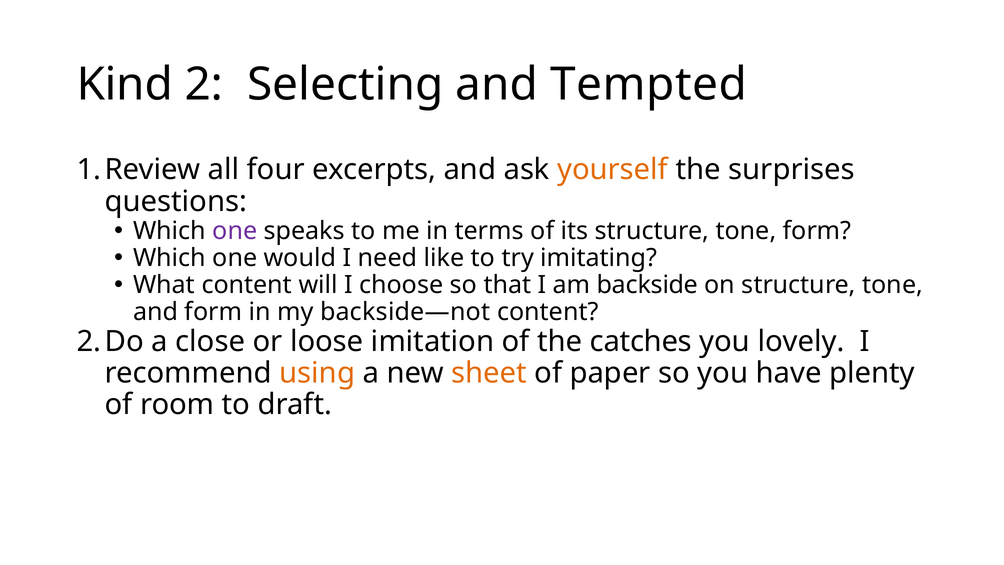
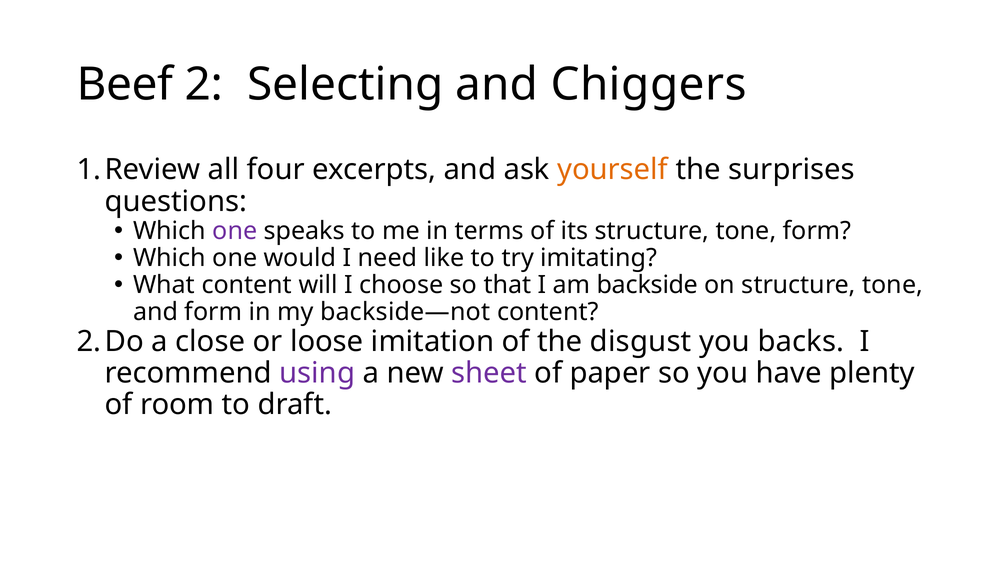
Kind: Kind -> Beef (125, 84)
Tempted: Tempted -> Chiggers (649, 84)
catches: catches -> disgust (641, 341)
lovely: lovely -> backs (801, 341)
using colour: orange -> purple (317, 373)
sheet colour: orange -> purple (489, 373)
